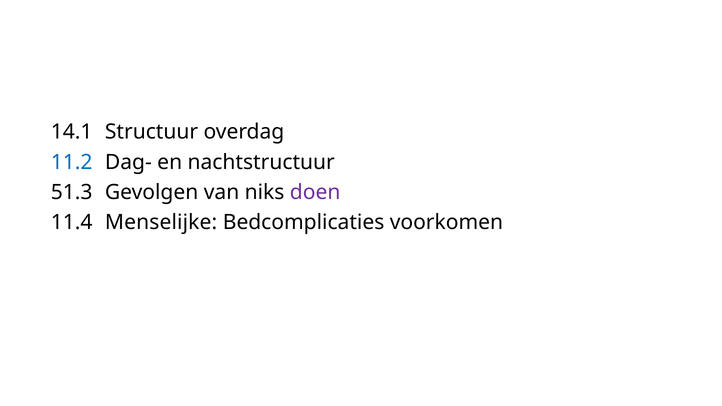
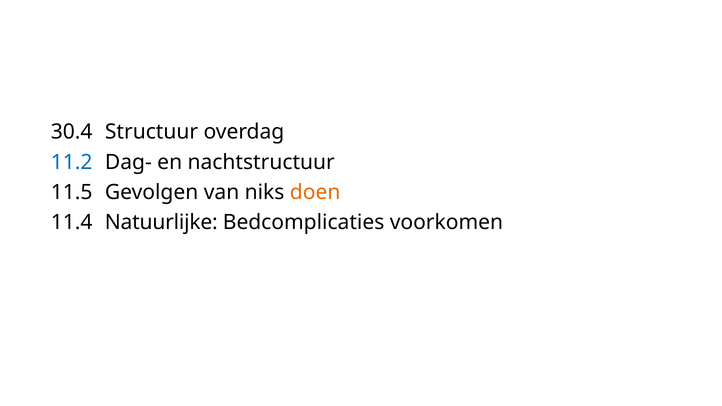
14.1: 14.1 -> 30.4 (72, 132)
51.3: 51.3 -> 11.5 (72, 192)
doen colour: purple -> orange (315, 192)
Menselijke: Menselijke -> Natuurlijke (161, 223)
